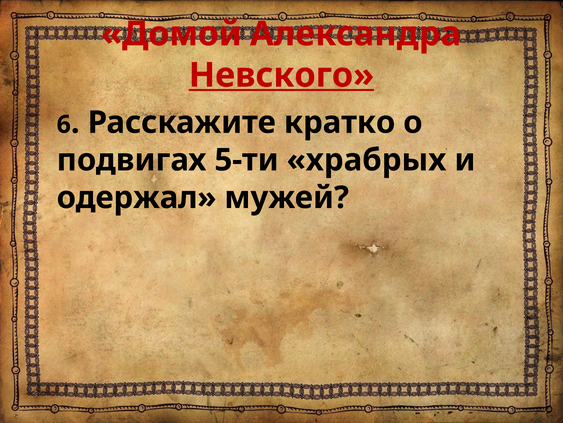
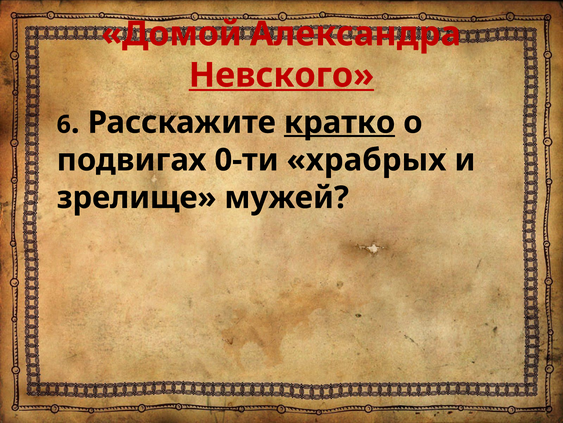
кратко underline: none -> present (340, 122)
5-ти: 5-ти -> 0-ти (247, 160)
одержал: одержал -> зрелище (137, 197)
